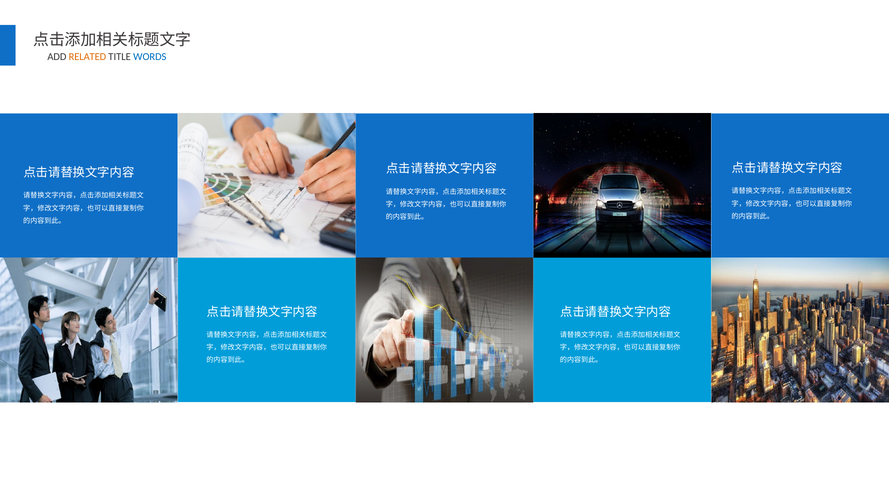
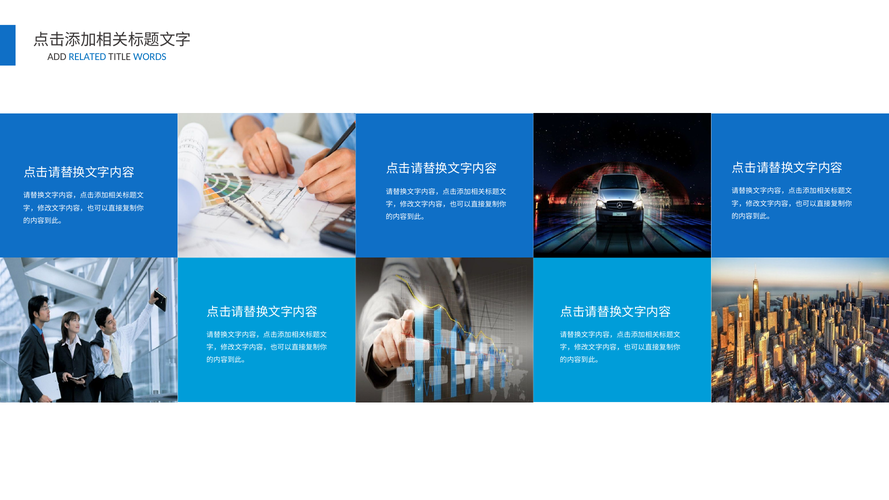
RELATED colour: orange -> blue (87, 57)
